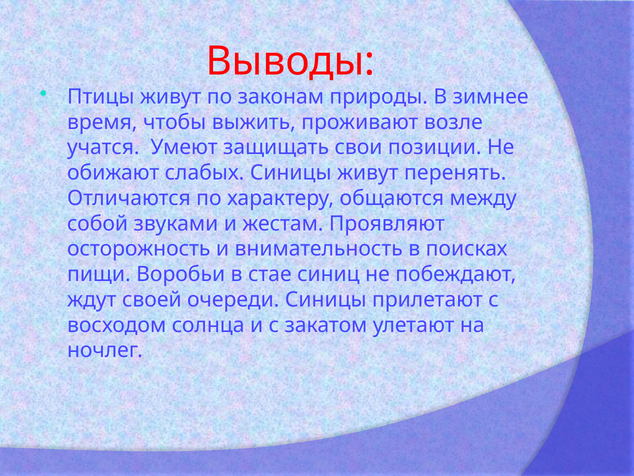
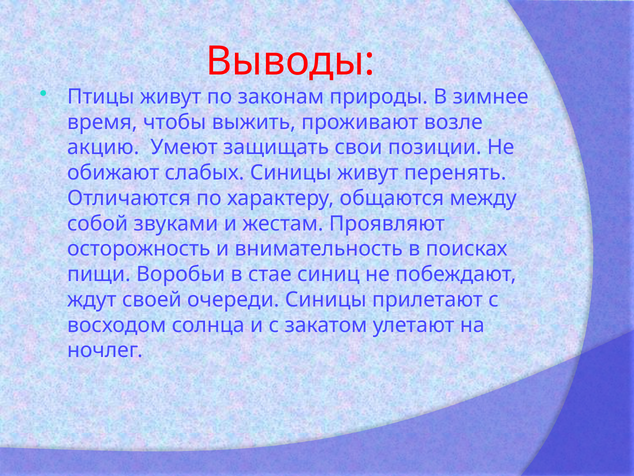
учатся: учатся -> акцию (103, 147)
